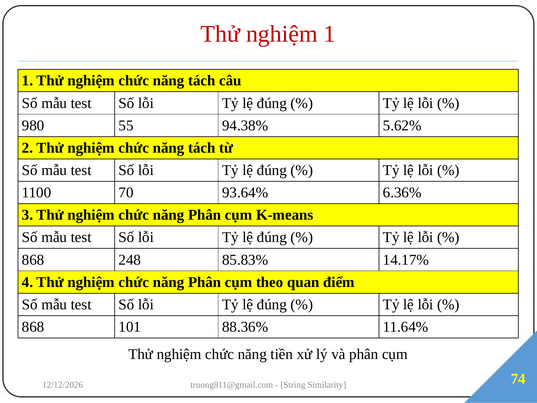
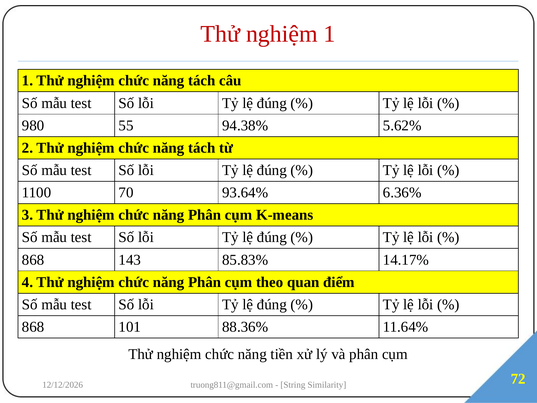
248: 248 -> 143 (130, 260)
74: 74 -> 72 (518, 379)
